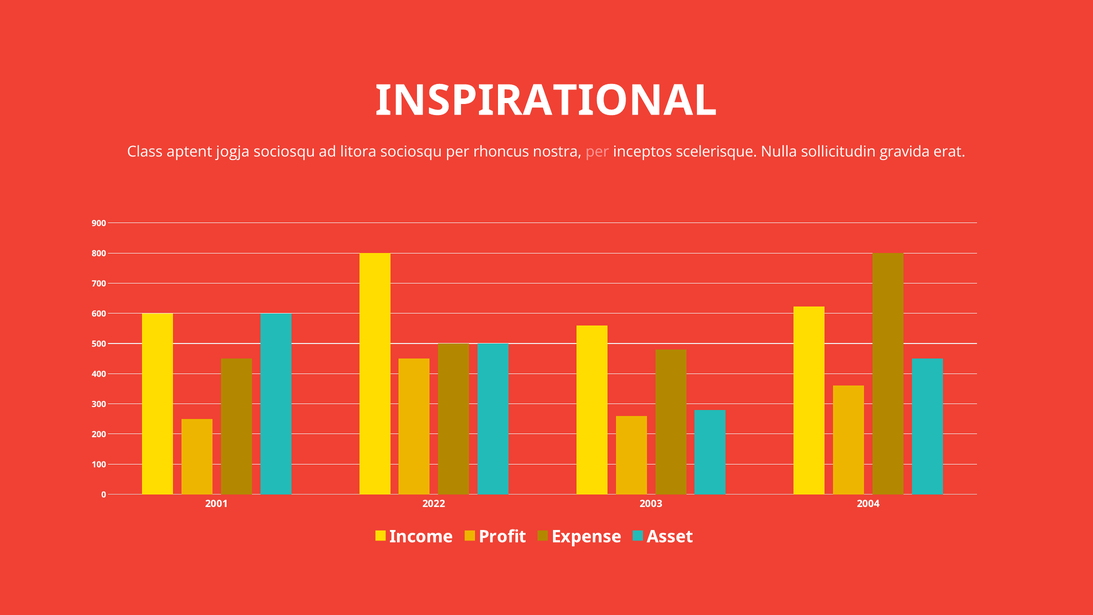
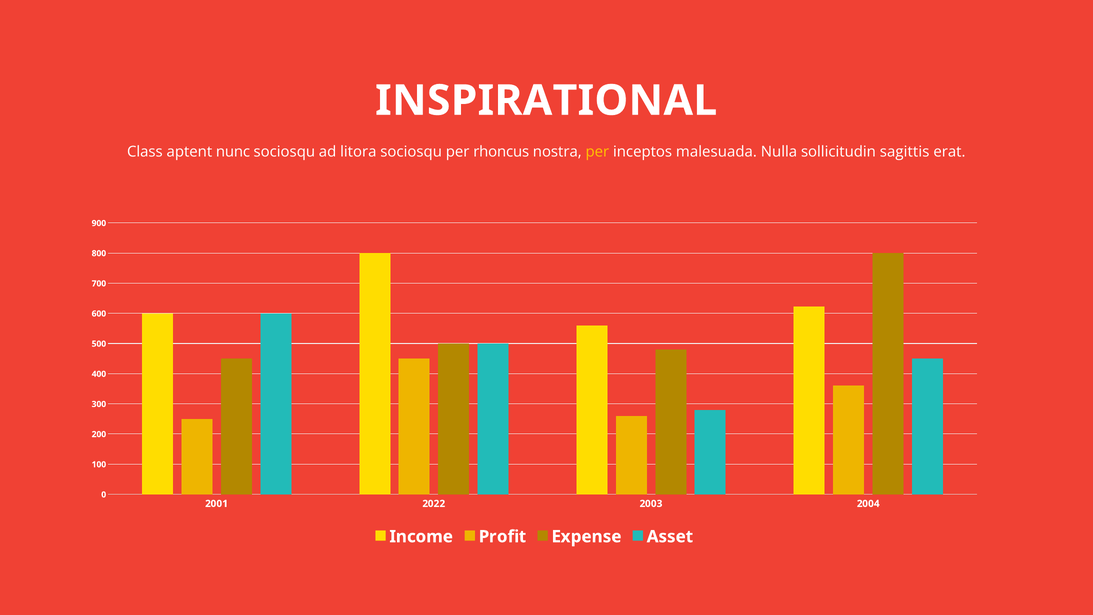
jogja: jogja -> nunc (233, 152)
per colour: pink -> yellow (597, 152)
scelerisque: scelerisque -> malesuada (716, 152)
gravida: gravida -> sagittis (905, 152)
